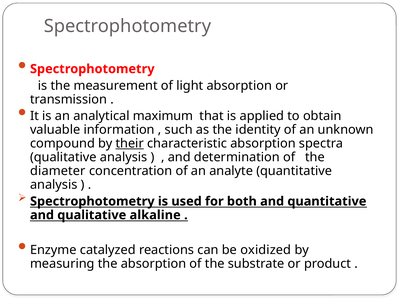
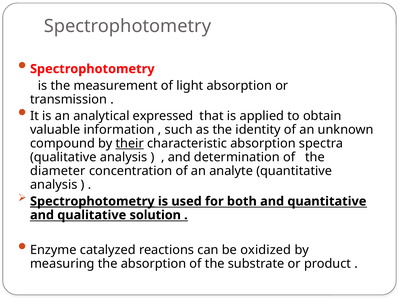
maximum: maximum -> expressed (163, 116)
Spectrophotometry underline: none -> present (92, 202)
alkaline: alkaline -> solution (155, 215)
